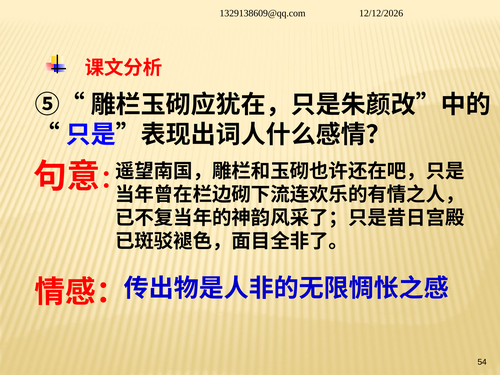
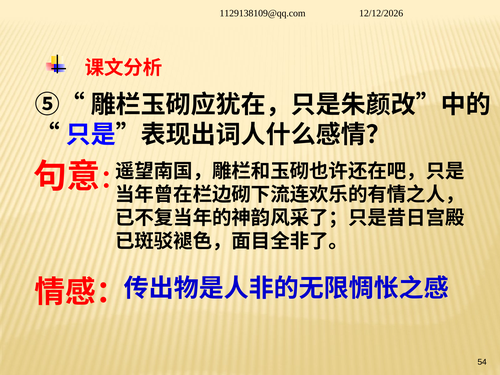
1329138609@qq.com: 1329138609@qq.com -> 1129138109@qq.com (263, 13)
